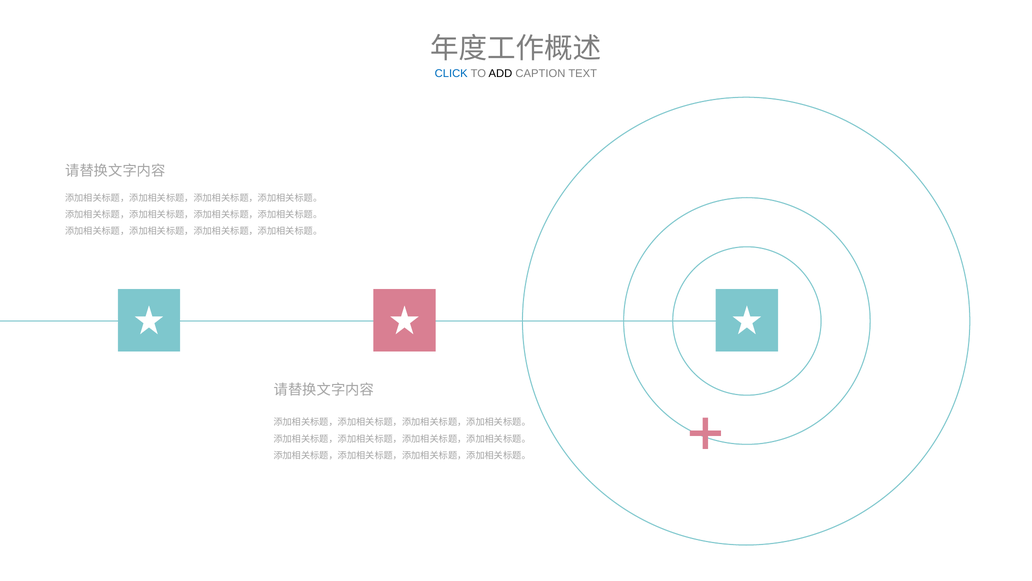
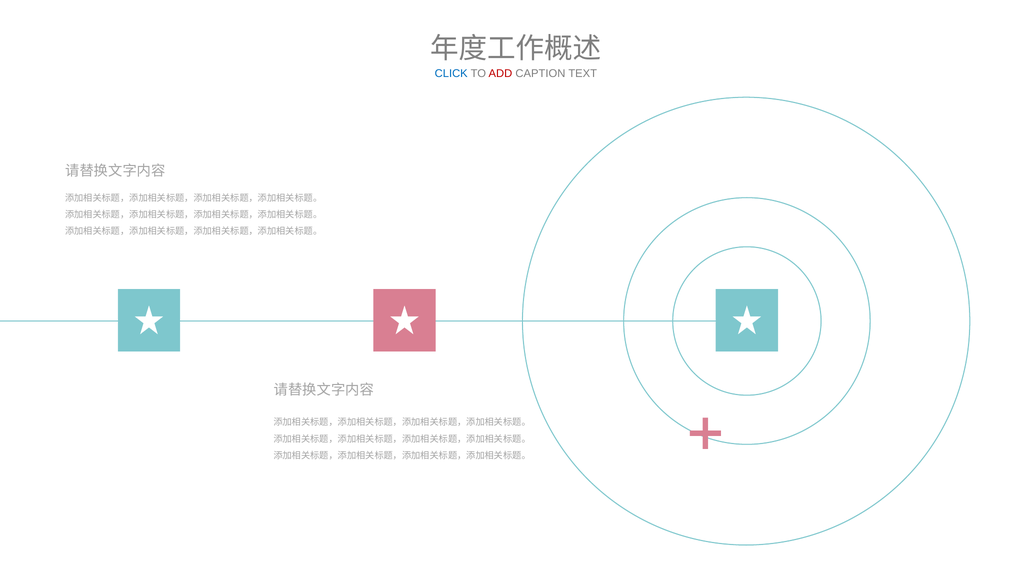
ADD colour: black -> red (500, 74)
